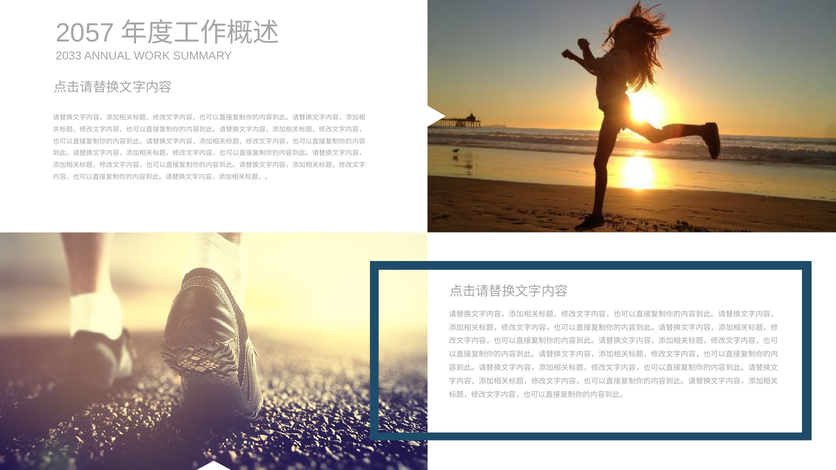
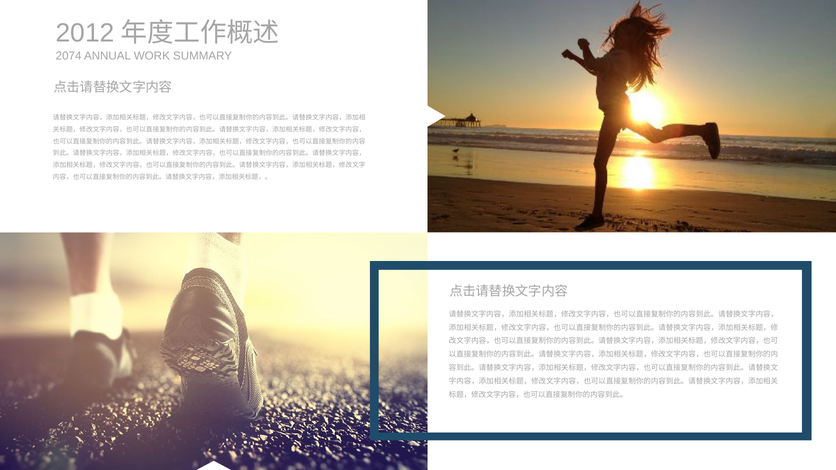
2057: 2057 -> 2012 (85, 33)
2033: 2033 -> 2074 (69, 56)
